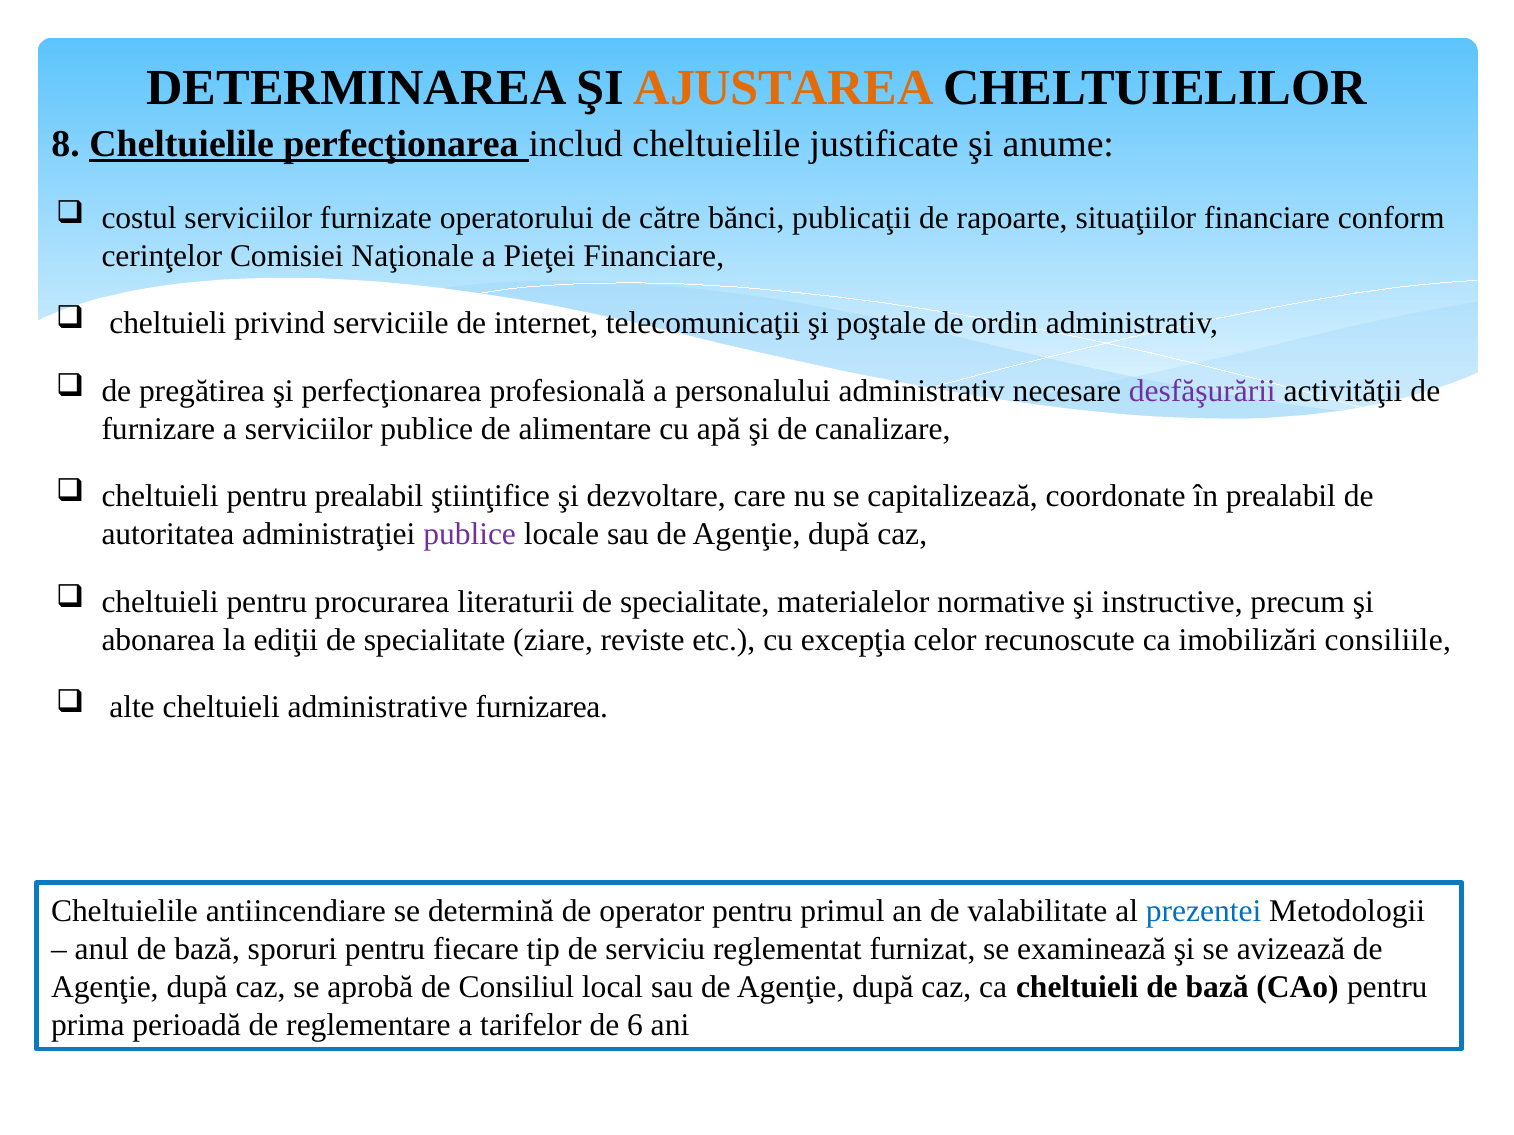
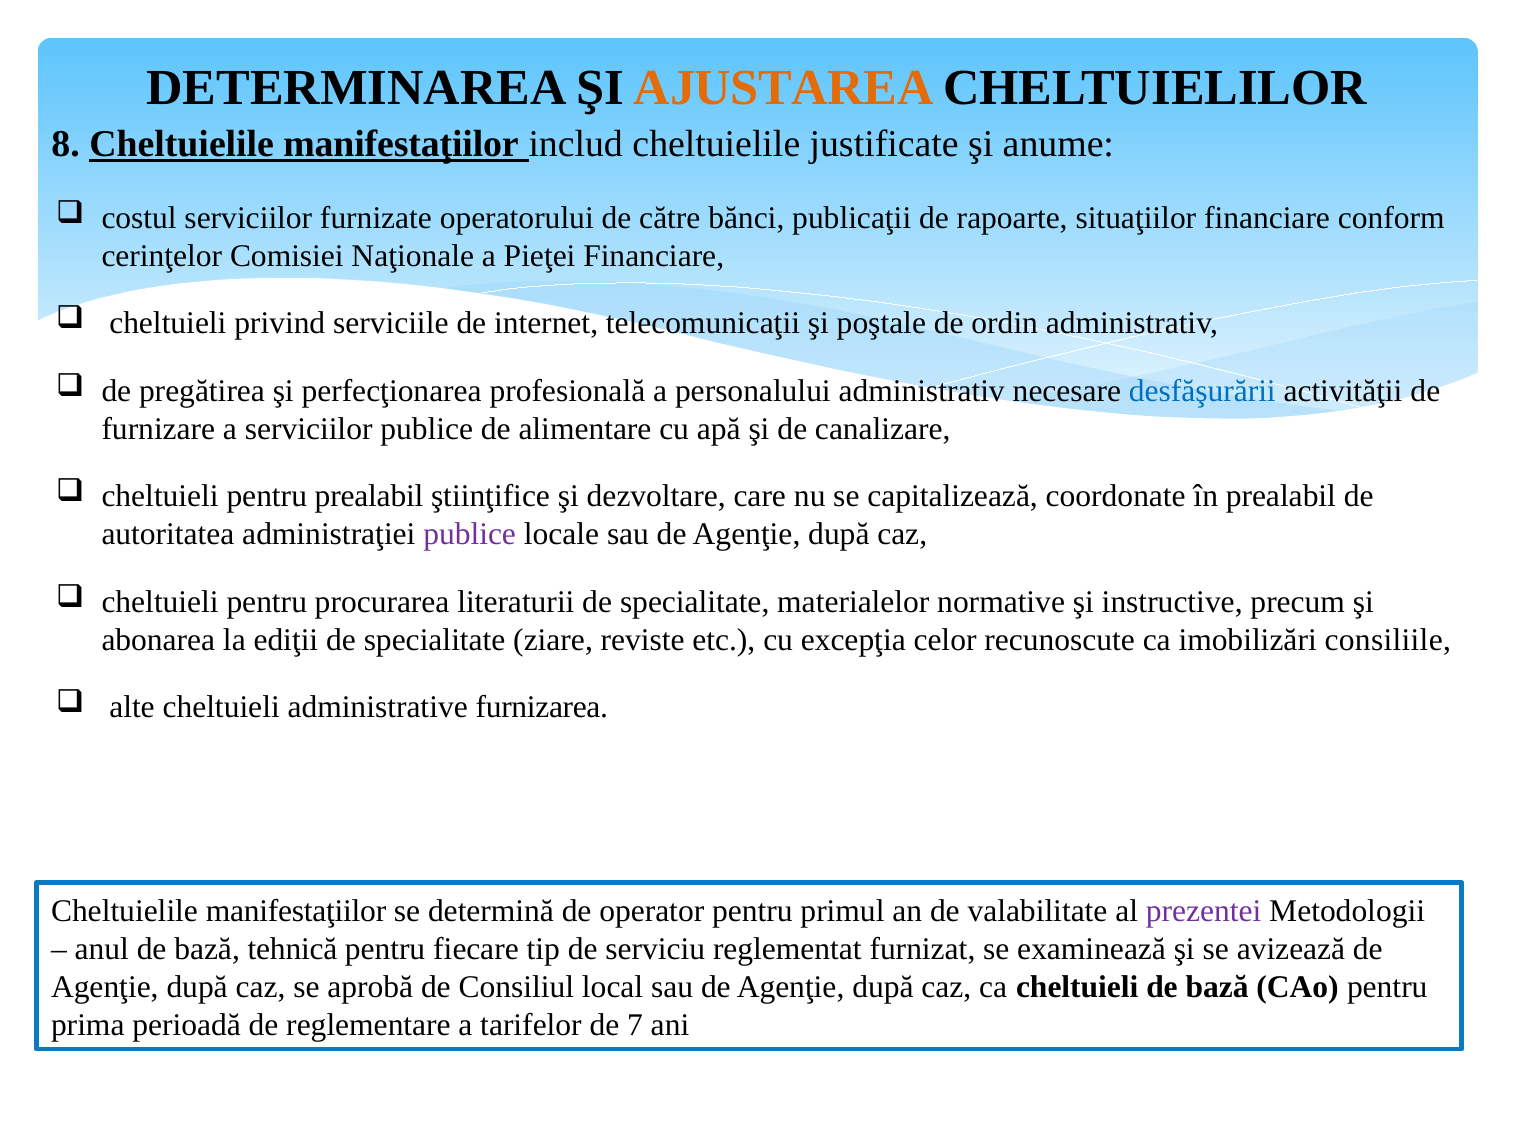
8 Cheltuielile perfecţionarea: perfecţionarea -> manifestaţiilor (401, 144)
desfăşurării colour: purple -> blue (1202, 391)
antiincendiare: antiincendiare -> manifestaţiilor (296, 912)
prezentei colour: blue -> purple (1204, 912)
sporuri: sporuri -> tehnică (293, 950)
6: 6 -> 7 (635, 1025)
